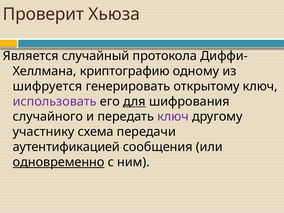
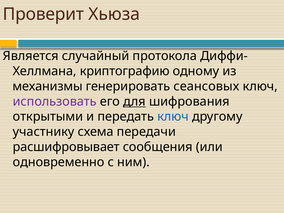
шифруется: шифруется -> механизмы (48, 86)
открытому: открытому -> сеансовых (206, 86)
случайного: случайного -> открытыми (48, 117)
ключ colour: purple -> blue (173, 117)
аутентификацией: аутентификацией -> расшифровывает (66, 147)
одновременно underline: present -> none (59, 162)
